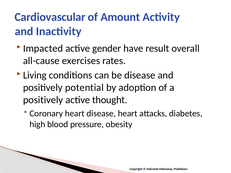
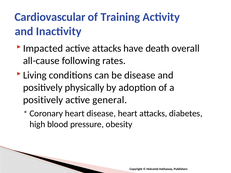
Amount: Amount -> Training (120, 17)
active gender: gender -> attacks (107, 48)
result: result -> death (157, 48)
exercises: exercises -> following (81, 61)
potential: potential -> physically (84, 88)
thought: thought -> general (110, 100)
